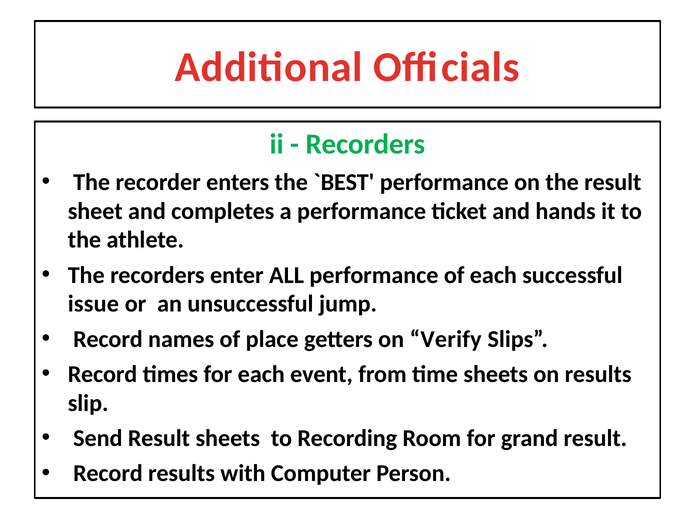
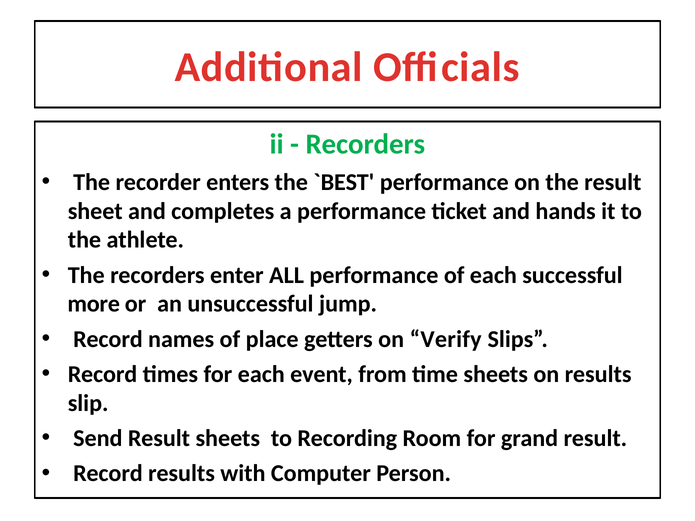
issue: issue -> more (94, 304)
